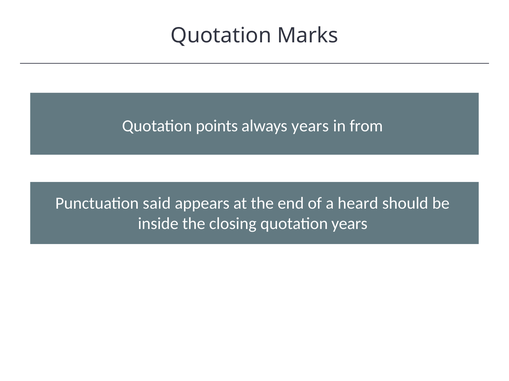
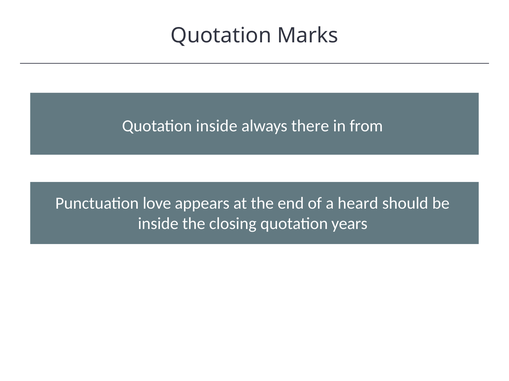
Quotation points: points -> inside (217, 126)
always years: years -> there (310, 126)
said: said -> love (157, 204)
